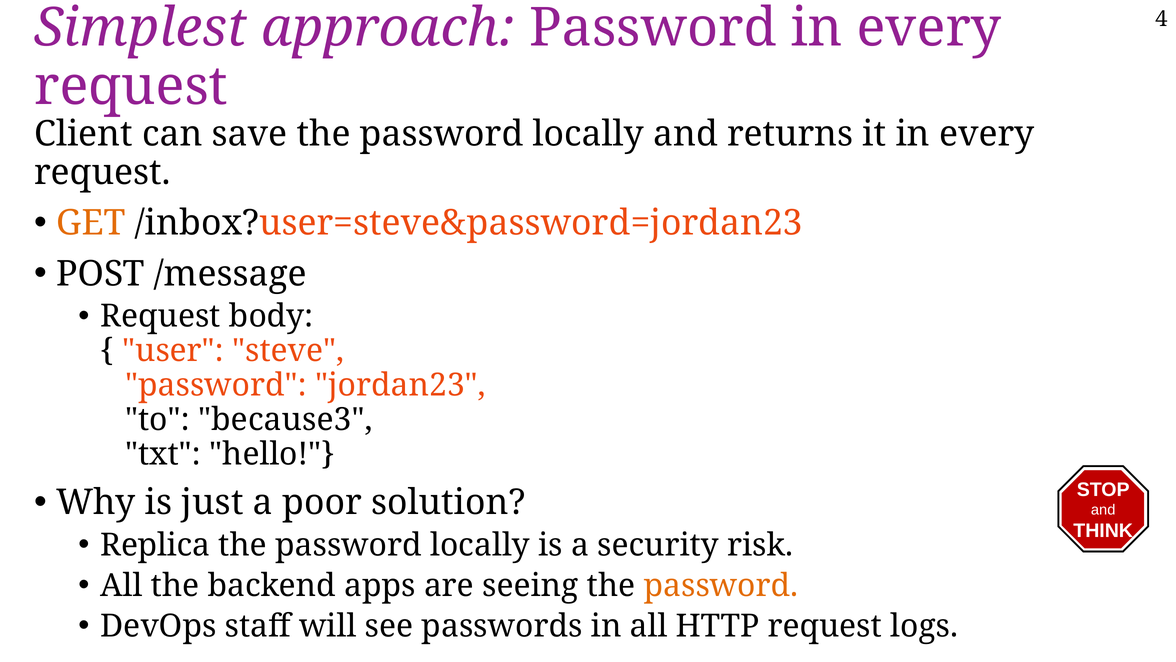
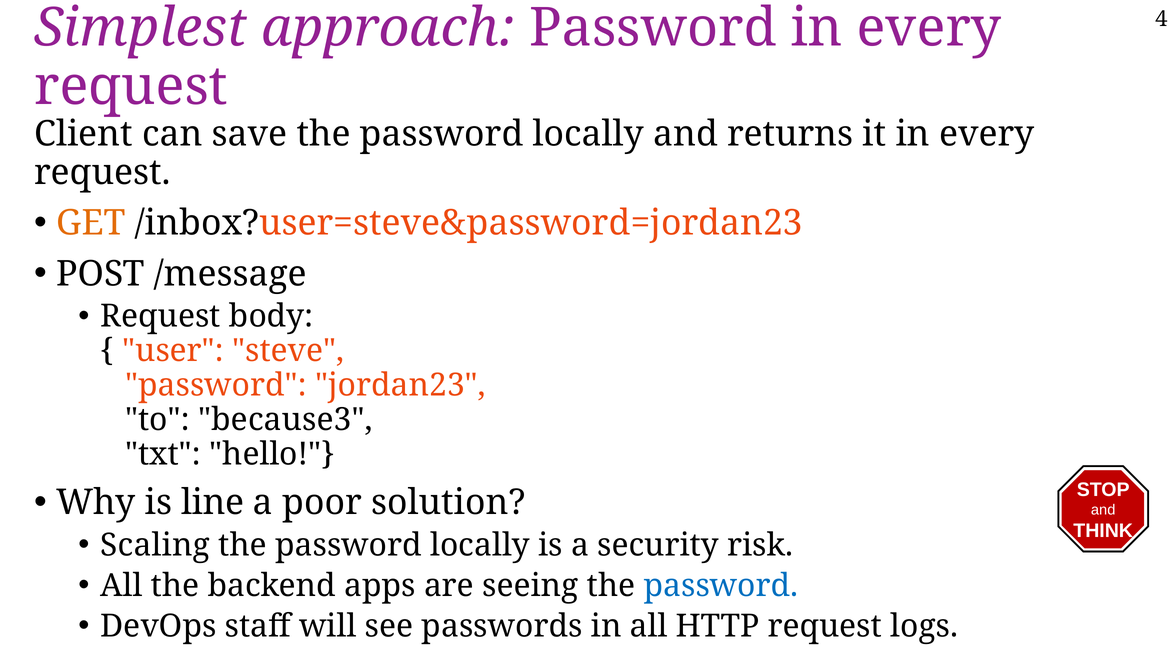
just: just -> line (213, 502)
Replica: Replica -> Scaling (155, 545)
password colour: orange -> blue (721, 585)
